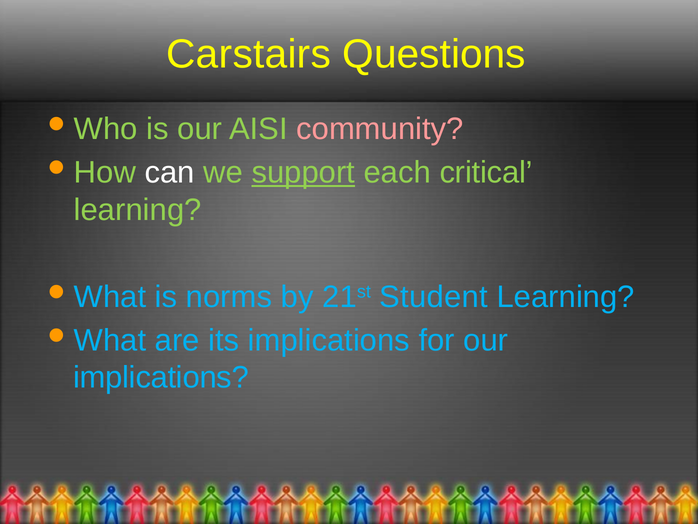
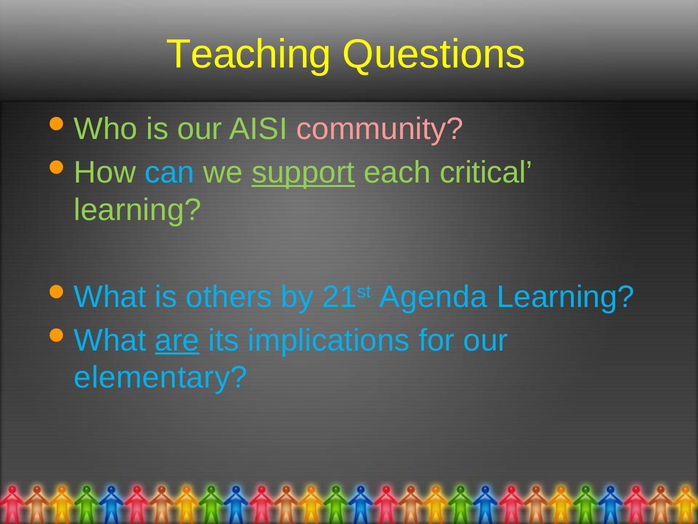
Carstairs: Carstairs -> Teaching (249, 54)
can colour: white -> light blue (170, 172)
norms: norms -> others (229, 297)
Student: Student -> Agenda (434, 297)
are underline: none -> present (177, 340)
implications: implications -> elementary (161, 377)
